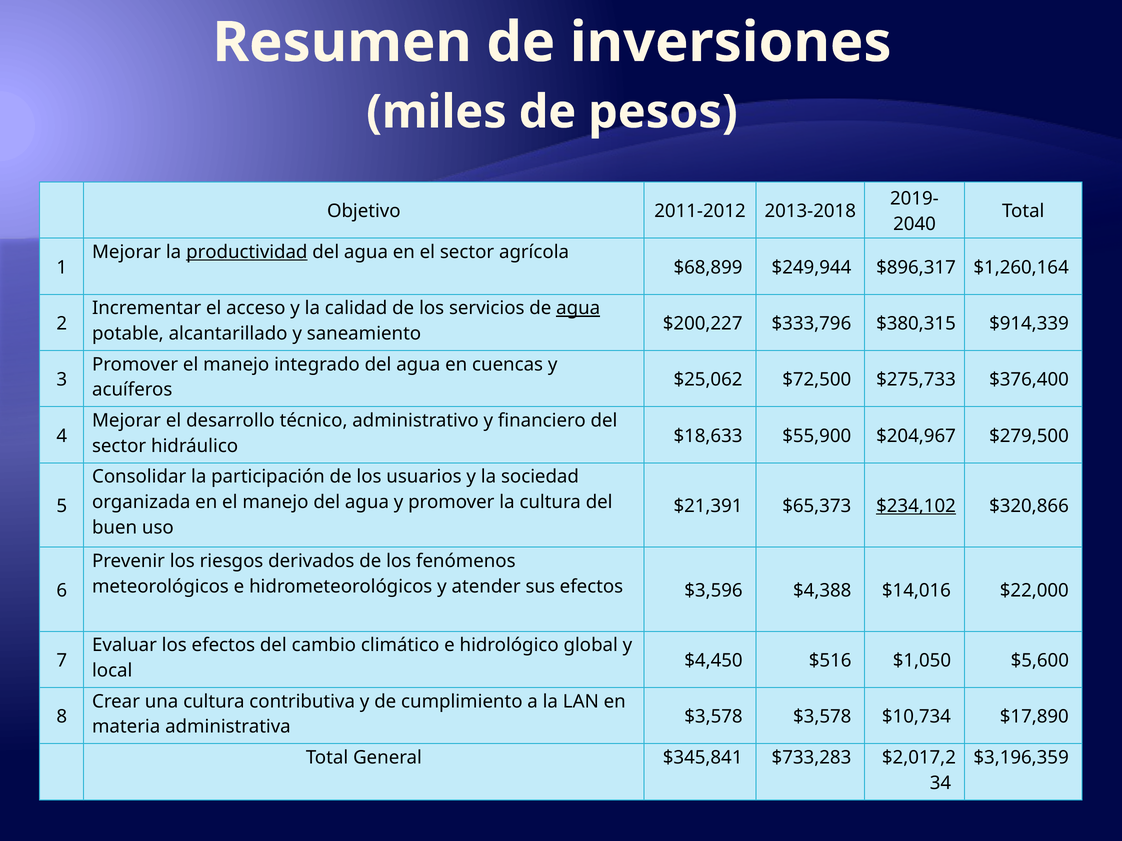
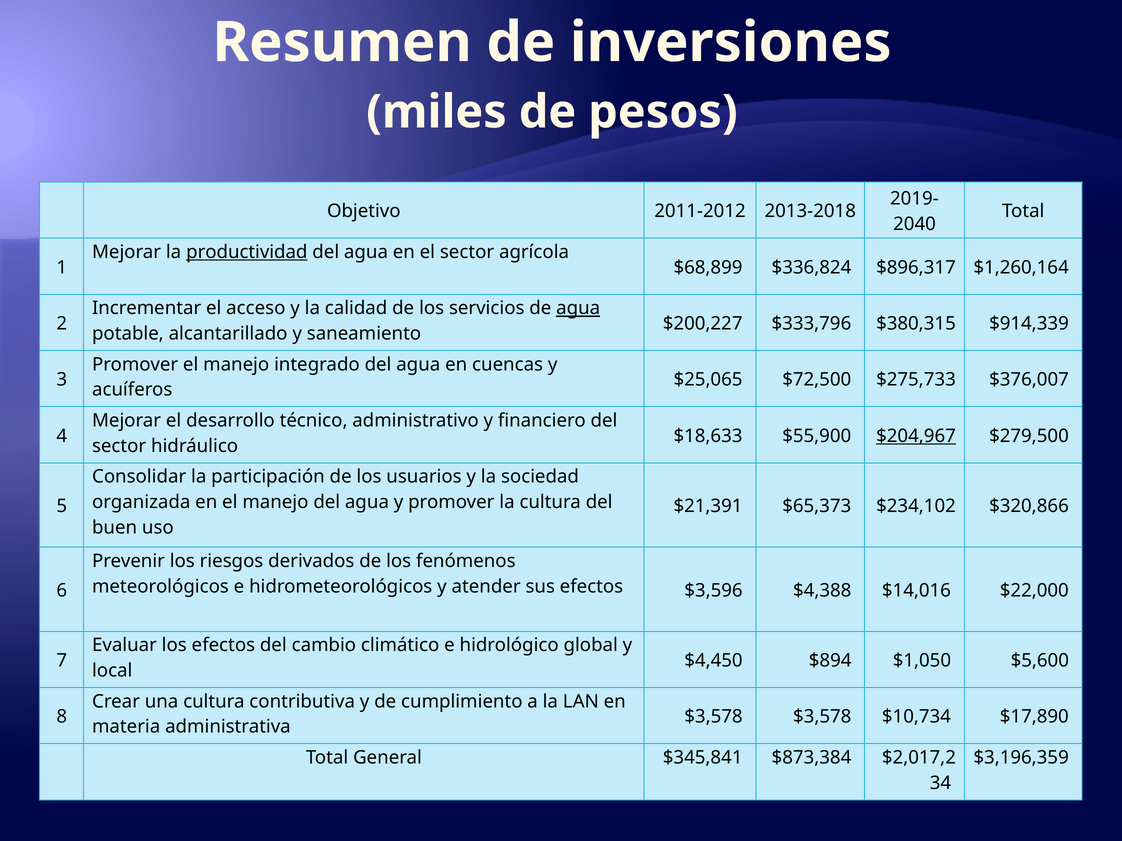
$249,944: $249,944 -> $336,824 (811, 268)
$25,062: $25,062 -> $25,065 (708, 380)
$376,400: $376,400 -> $376,007 (1029, 380)
$204,967 underline: none -> present (916, 436)
$234,102 underline: present -> none (916, 506)
$516: $516 -> $894 (830, 661)
$733,283: $733,283 -> $873,384 (811, 758)
